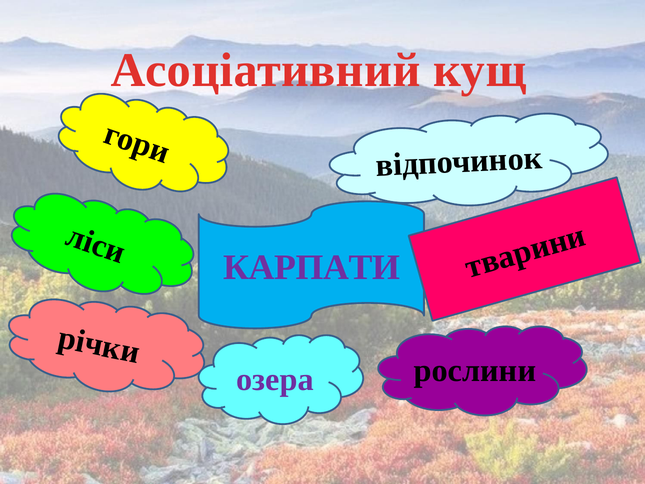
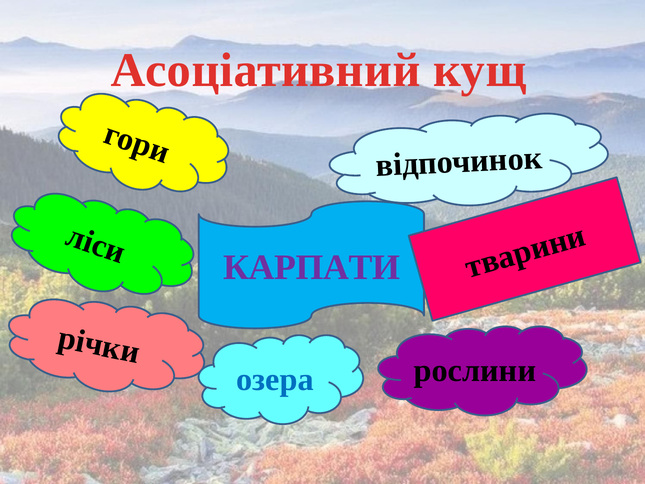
озера colour: purple -> blue (275, 379)
